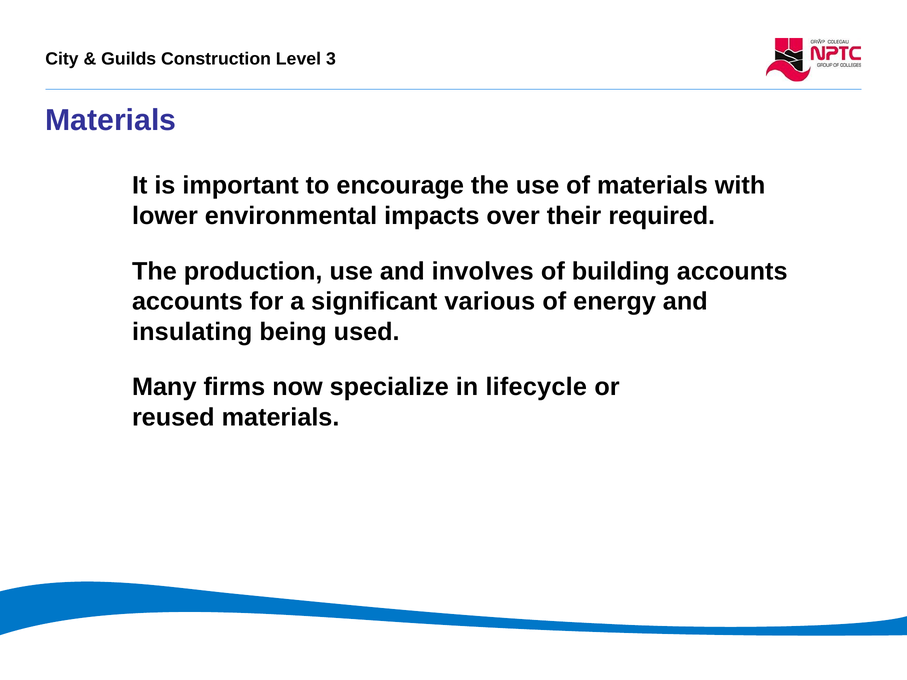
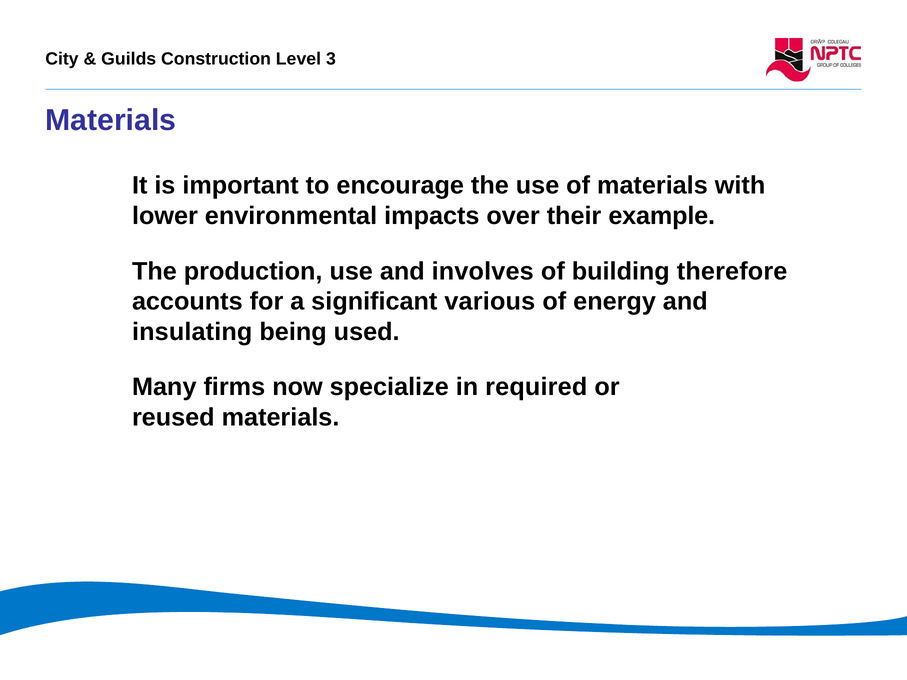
required: required -> example (662, 216)
building accounts: accounts -> therefore (732, 271)
lifecycle: lifecycle -> required (536, 387)
